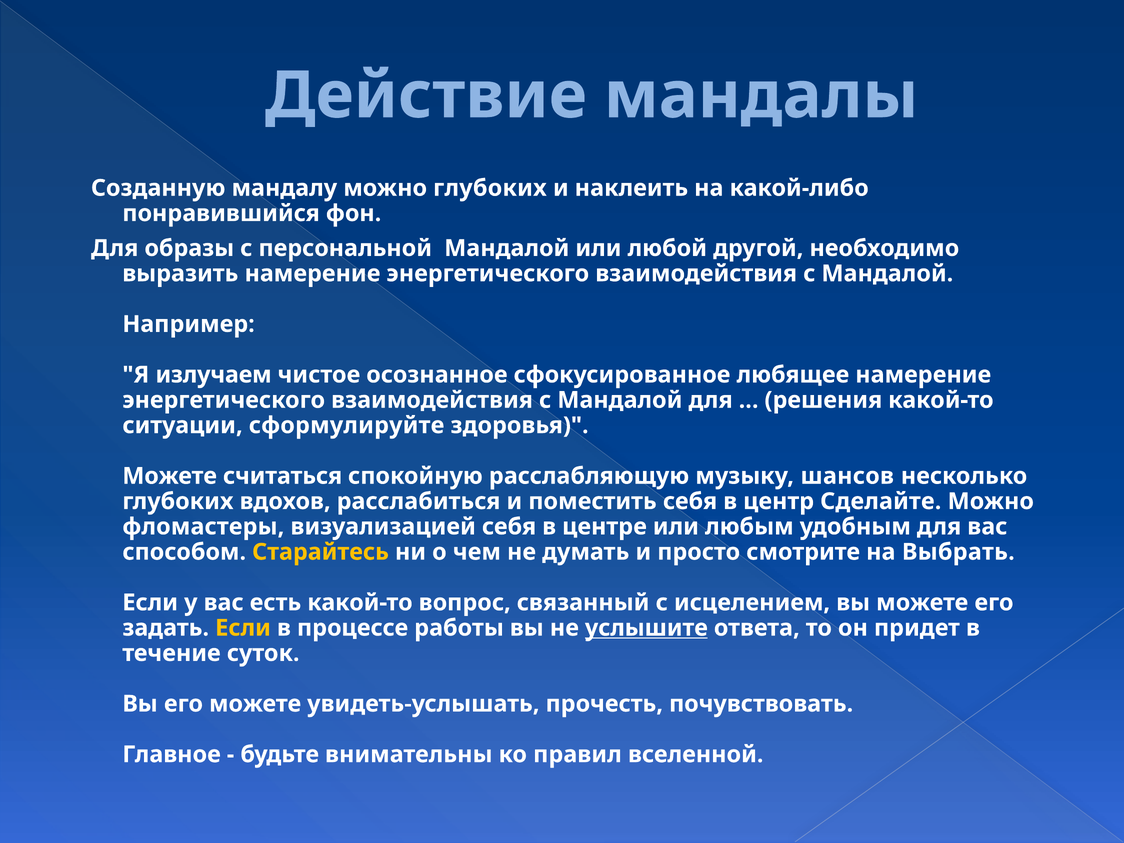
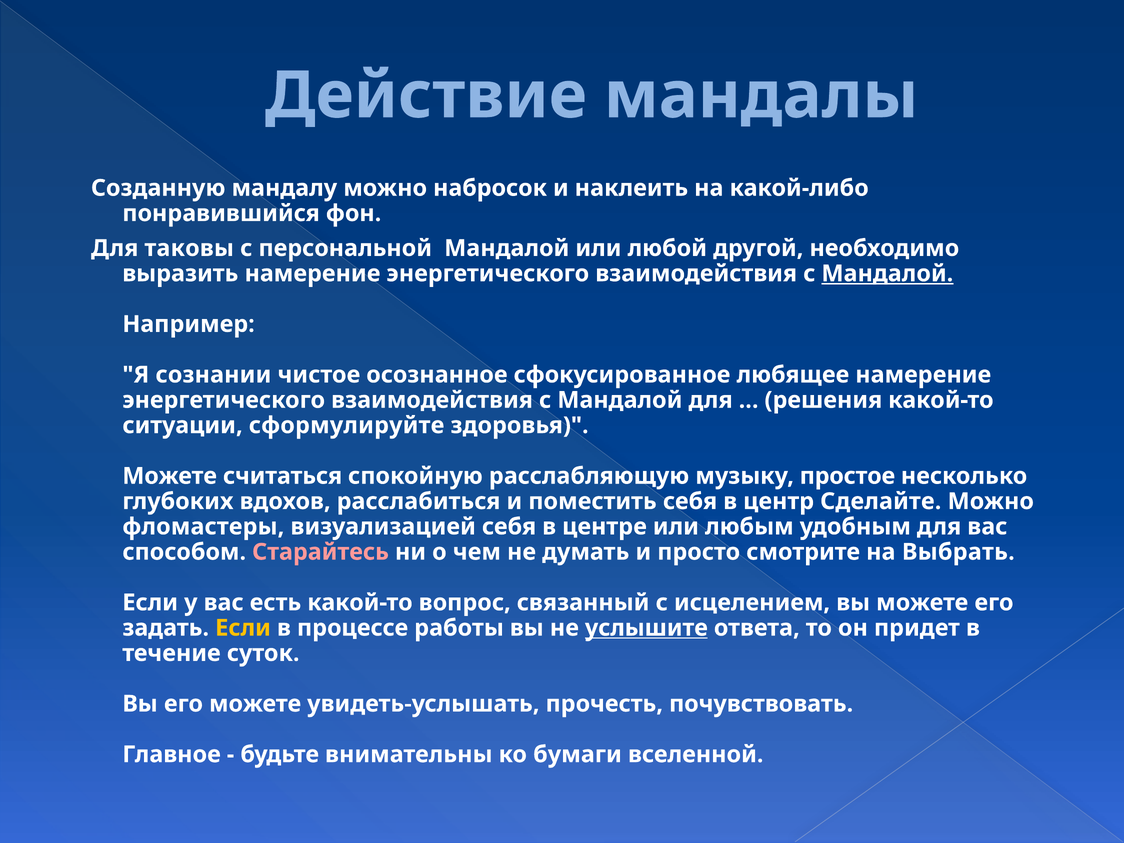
можно глубоких: глубоких -> набросок (490, 188)
образы: образы -> таковы (189, 248)
Мандалой underline: none -> present (887, 274)
излучаем: излучаем -> сознании (213, 375)
шансов: шансов -> простое (847, 476)
Старайтесь colour: yellow -> pink (321, 552)
правил: правил -> бумаги (577, 754)
